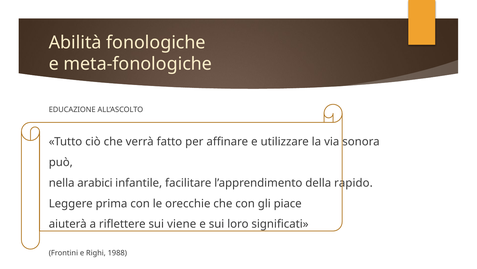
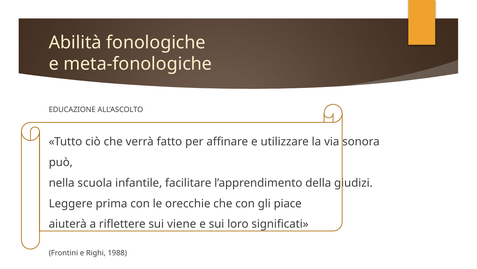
arabici: arabici -> scuola (95, 182)
rapido: rapido -> giudizi (353, 182)
